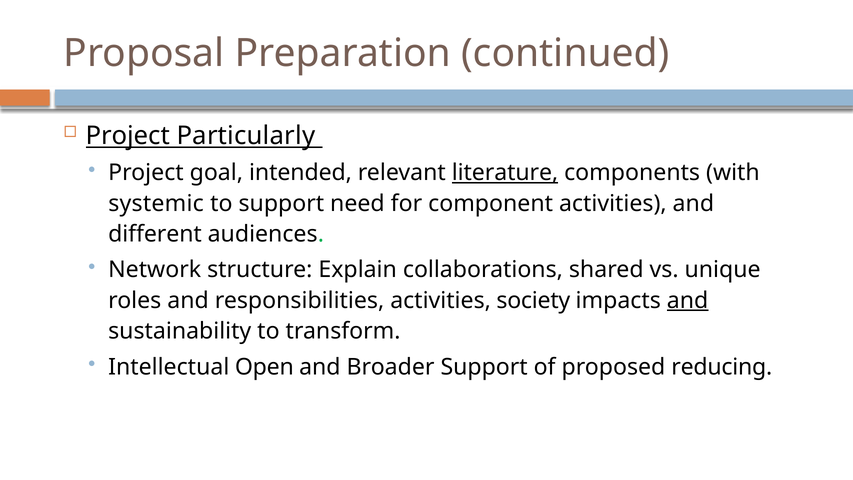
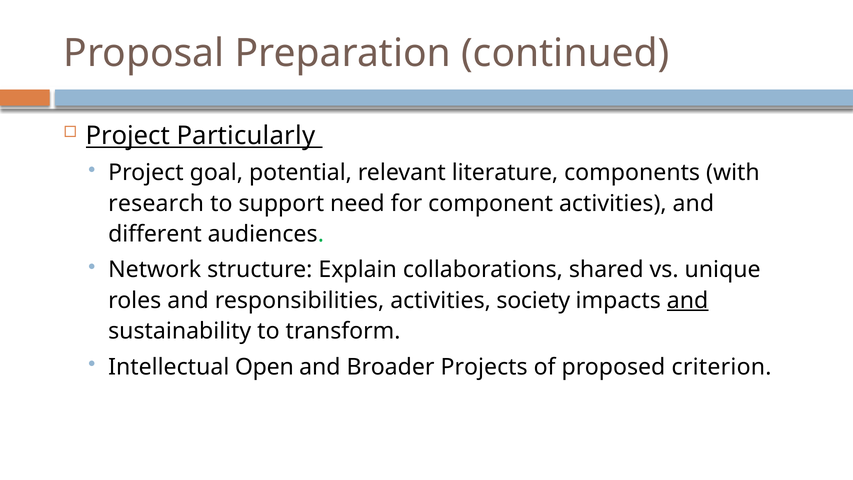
intended: intended -> potential (300, 173)
literature underline: present -> none (505, 173)
systemic: systemic -> research (156, 203)
Broader Support: Support -> Projects (484, 367)
reducing: reducing -> criterion (722, 367)
